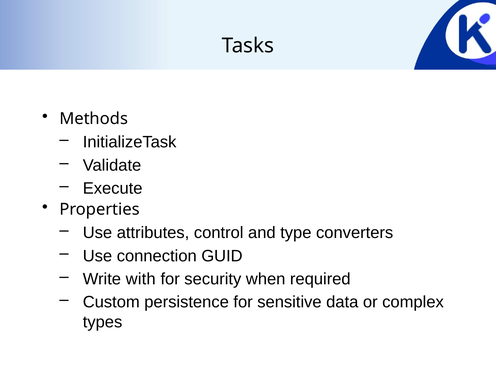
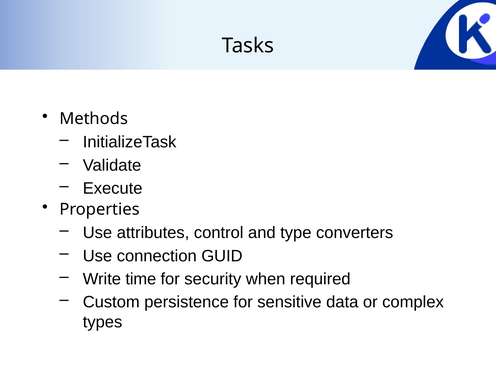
with: with -> time (141, 279)
